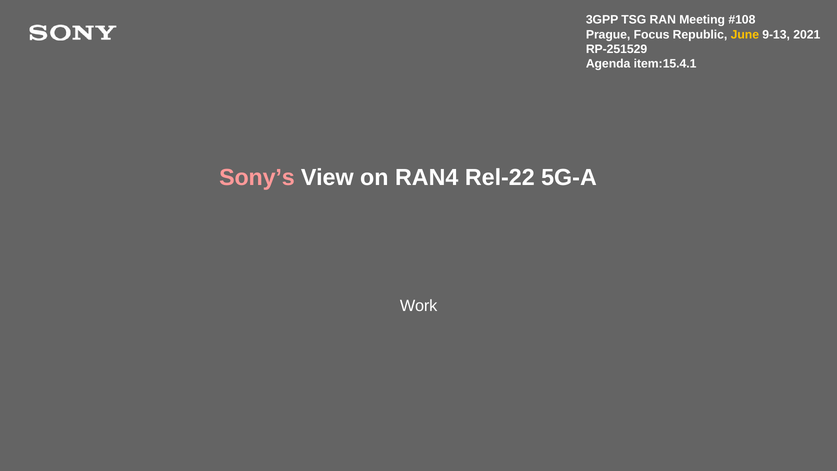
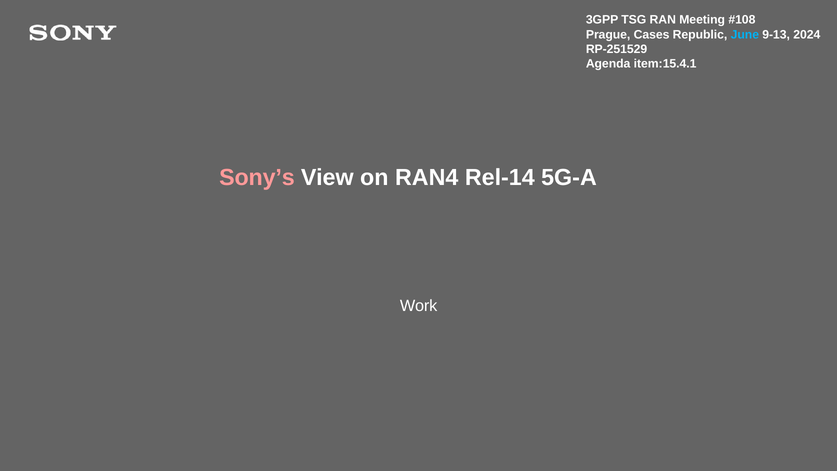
Focus: Focus -> Cases (652, 35)
June colour: yellow -> light blue (745, 35)
2021: 2021 -> 2024 (807, 35)
Rel-22: Rel-22 -> Rel-14 (500, 178)
